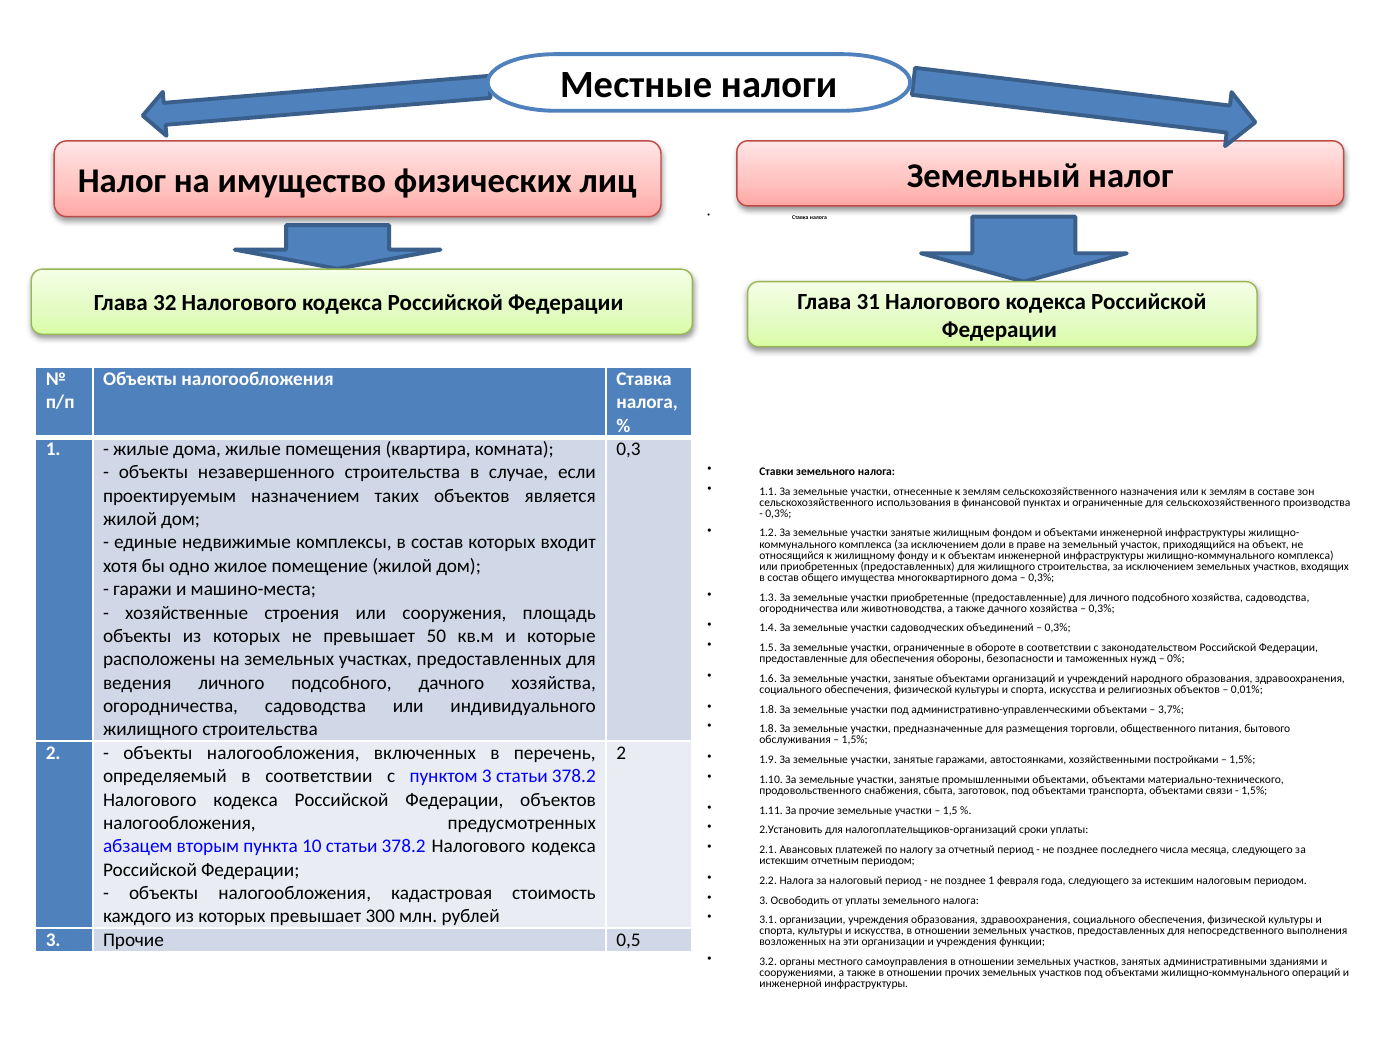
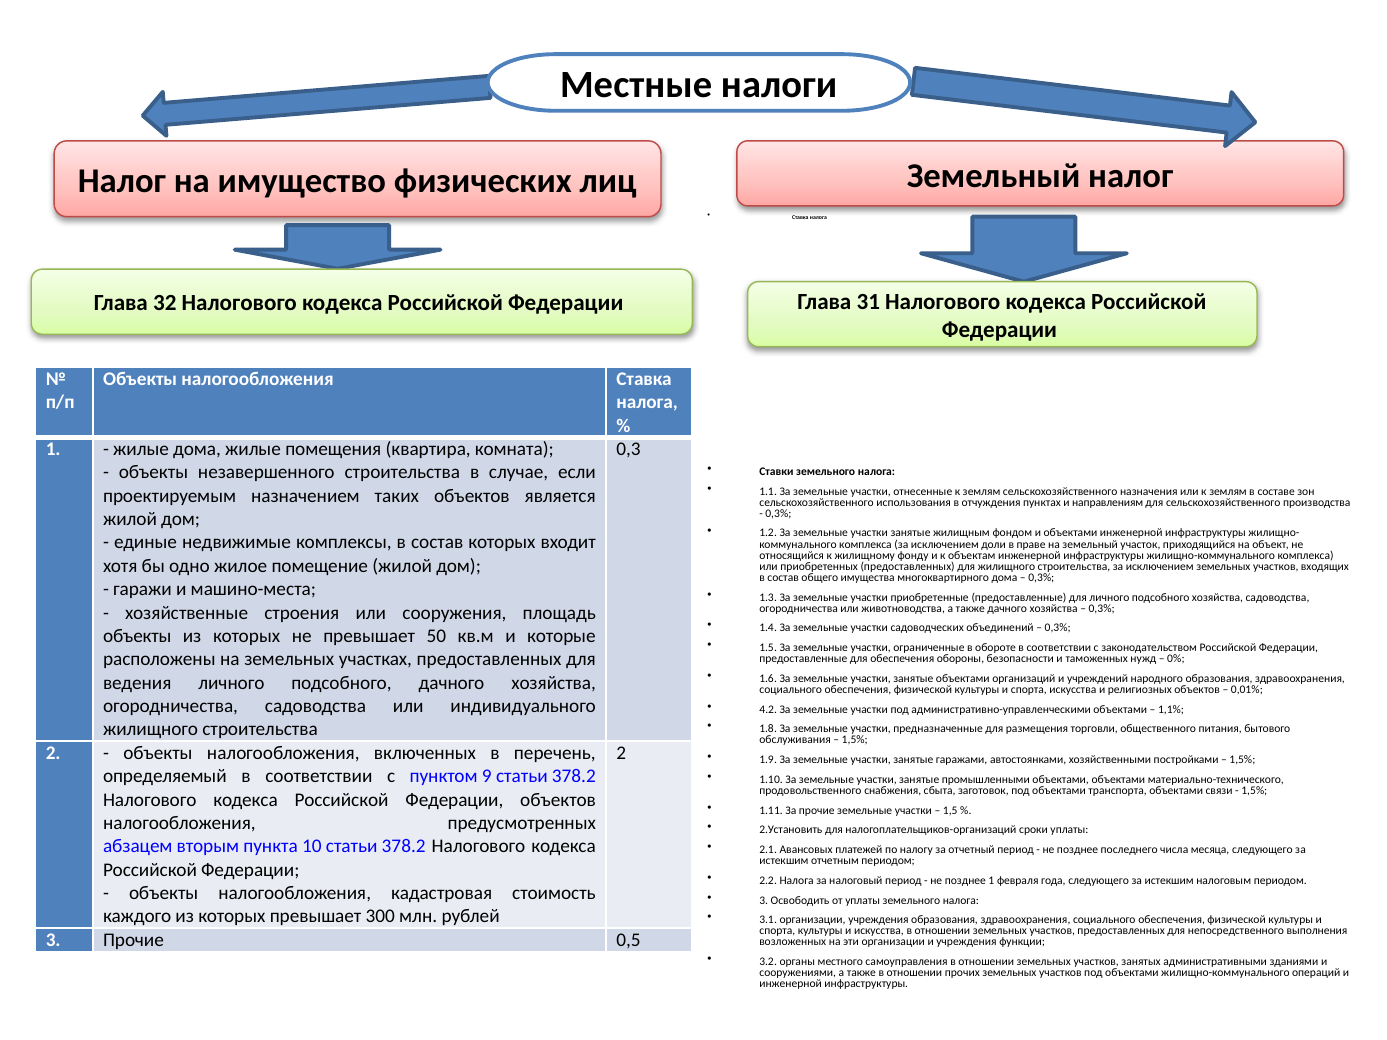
финансовой: финансовой -> отчуждения (991, 502)
и ограниченные: ограниченные -> направлениям (1108, 502)
1.8: 1.8 -> 4.2 (768, 709)
3,7%: 3,7% -> 1,1% (1171, 709)
пунктом 3: 3 -> 9 (487, 777)
